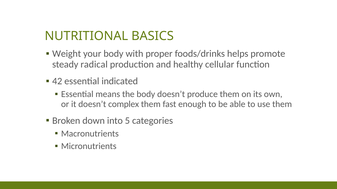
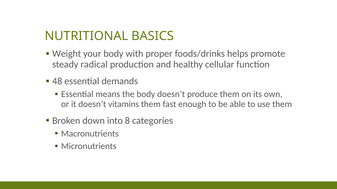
42: 42 -> 48 (57, 81)
indicated: indicated -> demands (120, 81)
complex: complex -> vitamins (124, 104)
5: 5 -> 8 (127, 121)
